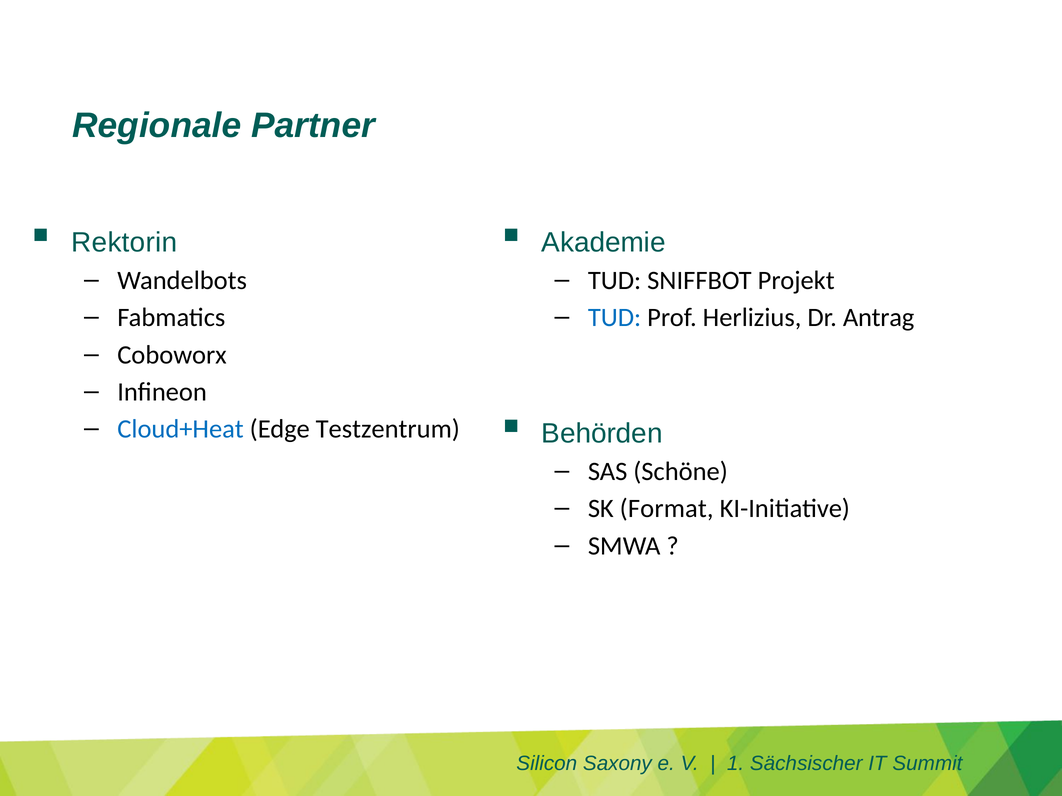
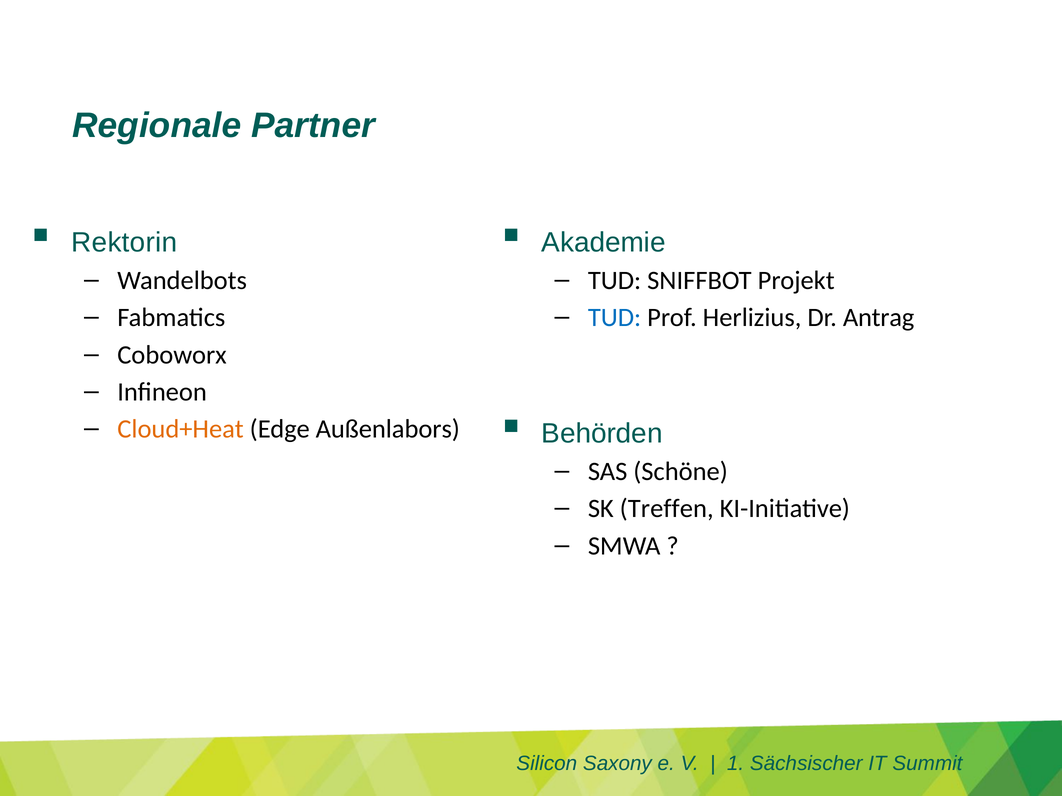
Cloud+Heat colour: blue -> orange (181, 429)
Testzentrum: Testzentrum -> Außenlabors (388, 429)
Format: Format -> Treffen (667, 509)
